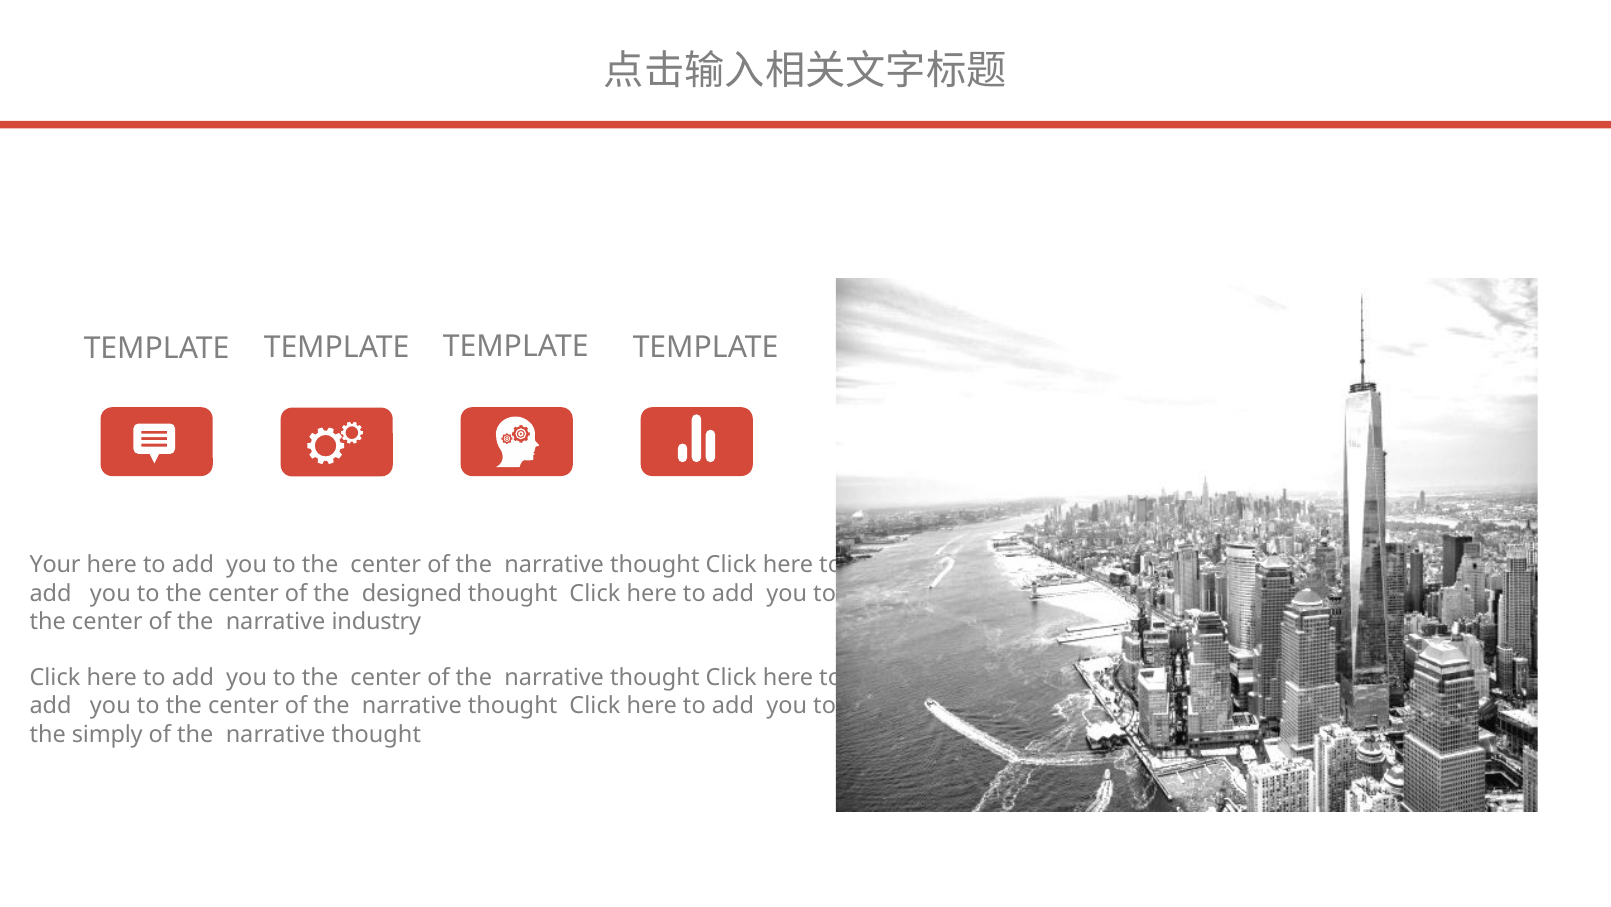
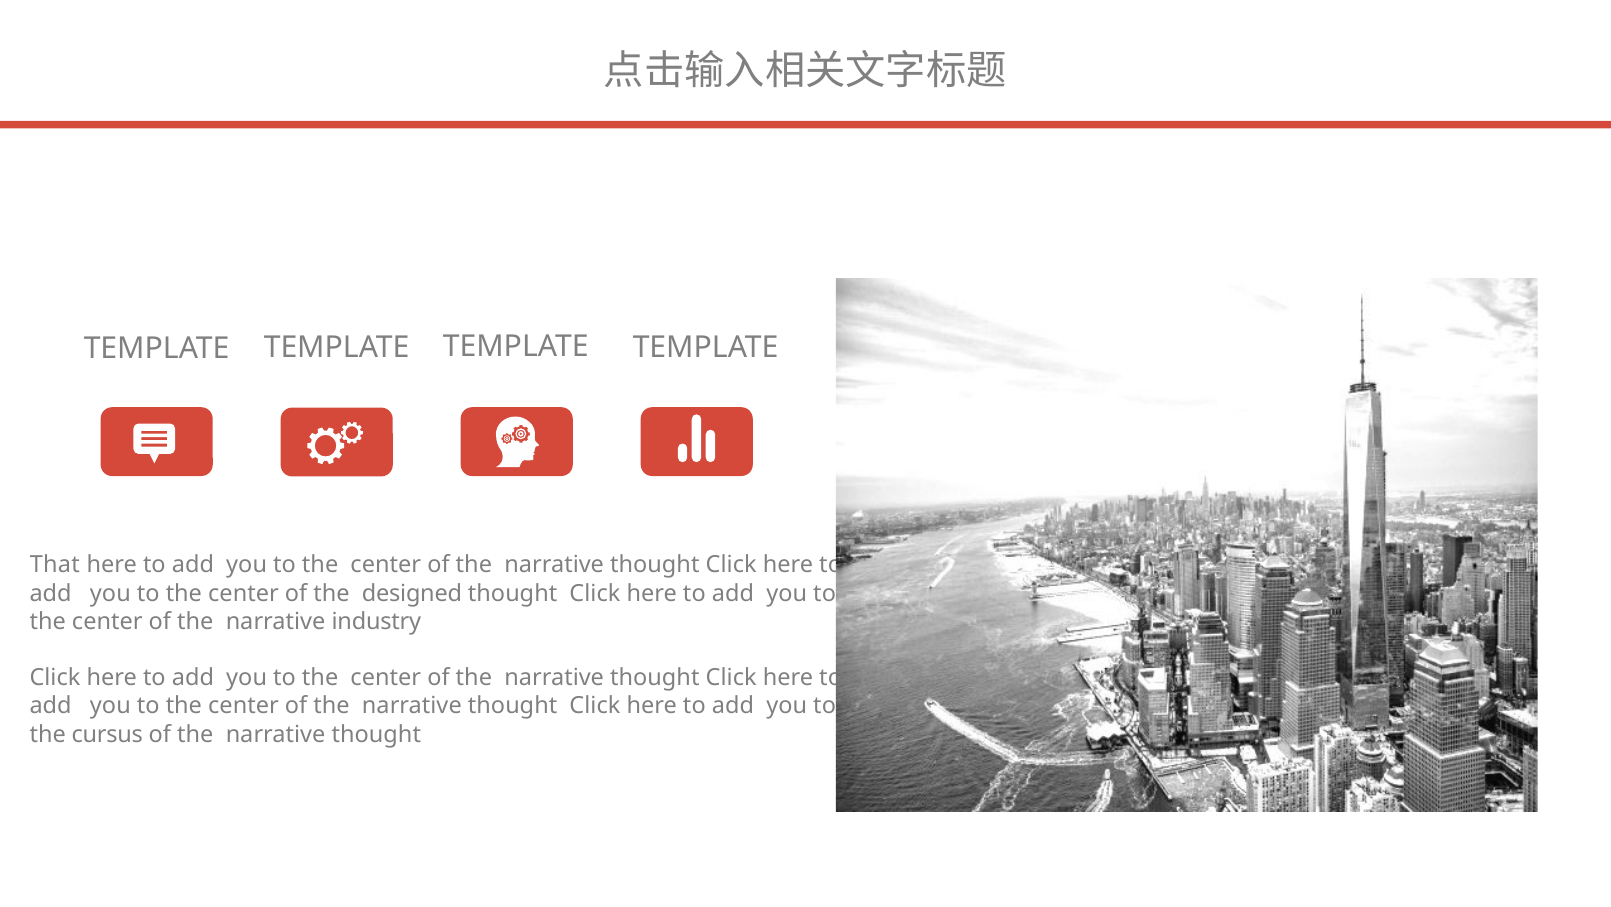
Your: Your -> That (55, 565)
simply: simply -> cursus (107, 734)
